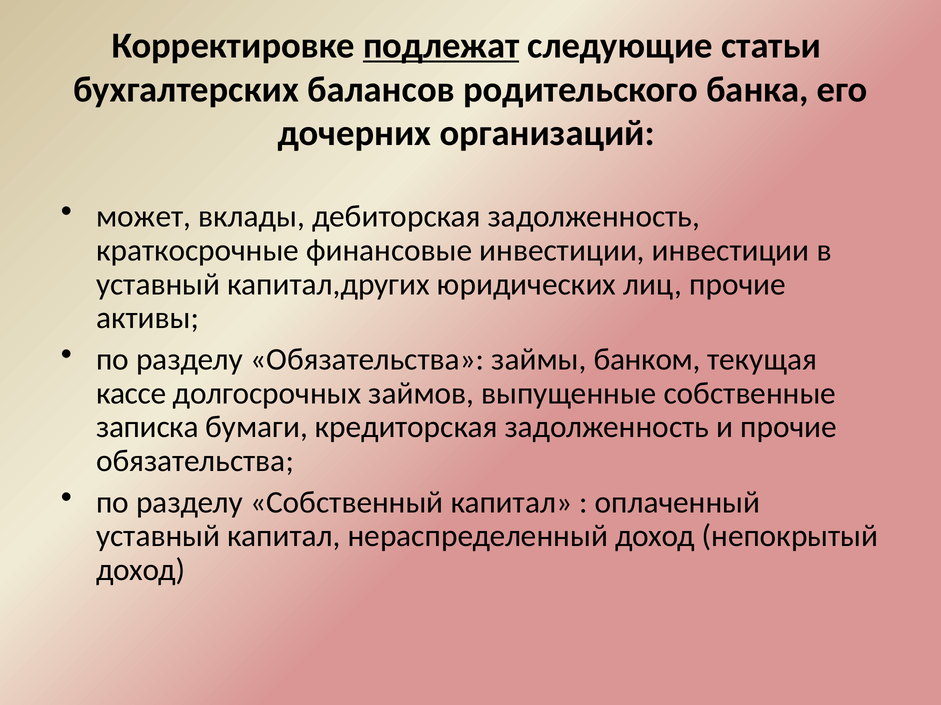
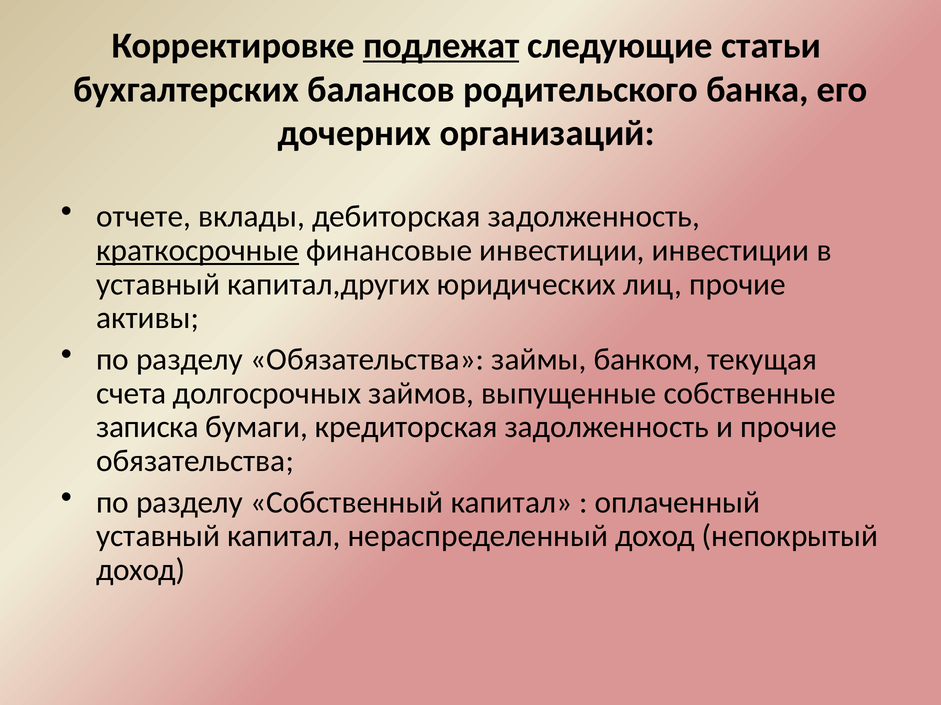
может: может -> отчете (144, 217)
краткосрочные underline: none -> present (198, 251)
кассе: кассе -> счета (131, 394)
